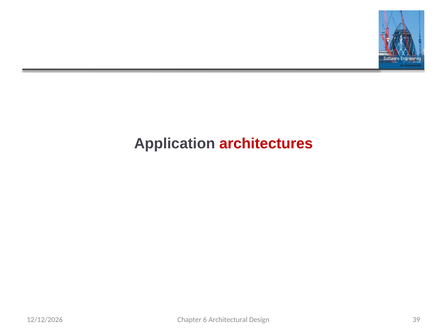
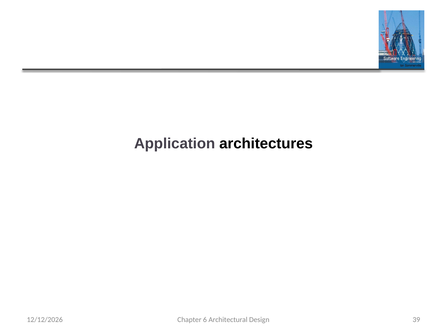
architectures colour: red -> black (266, 144)
